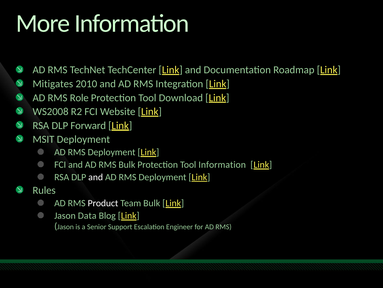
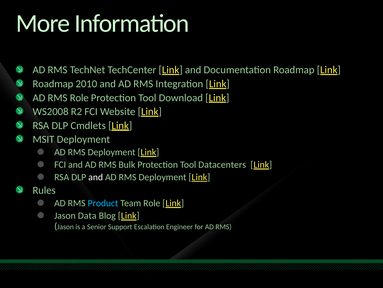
Mitigates: Mitigates -> Roadmap (53, 84)
Forward: Forward -> Cmdlets (88, 125)
Tool Information: Information -> Datacenters (222, 164)
Product colour: white -> light blue (103, 203)
Team Bulk: Bulk -> Role (152, 203)
